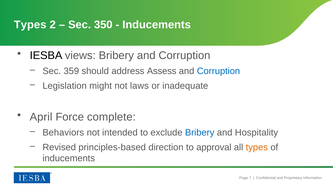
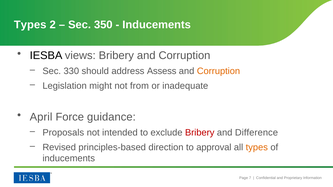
359: 359 -> 330 (71, 71)
Corruption colour: blue -> orange (218, 71)
laws: laws -> from (139, 86)
complete: complete -> guidance (111, 117)
Behaviors: Behaviors -> Proposals (63, 133)
Bribery colour: blue -> red (200, 133)
Hospitality: Hospitality -> Difference (256, 133)
